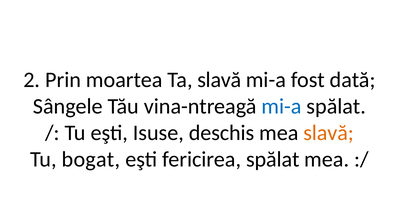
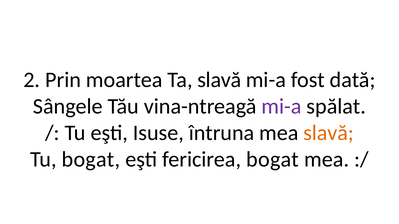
mi-a colour: blue -> purple (281, 106)
deschis: deschis -> întruna (222, 133)
fericirea spălat: spălat -> bogat (273, 160)
